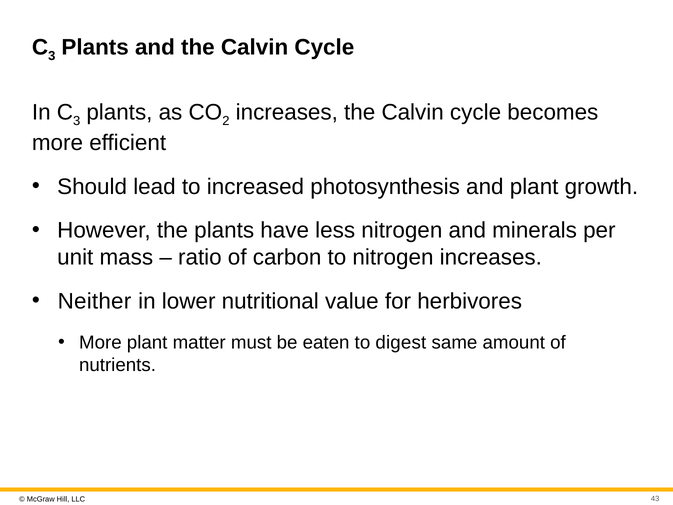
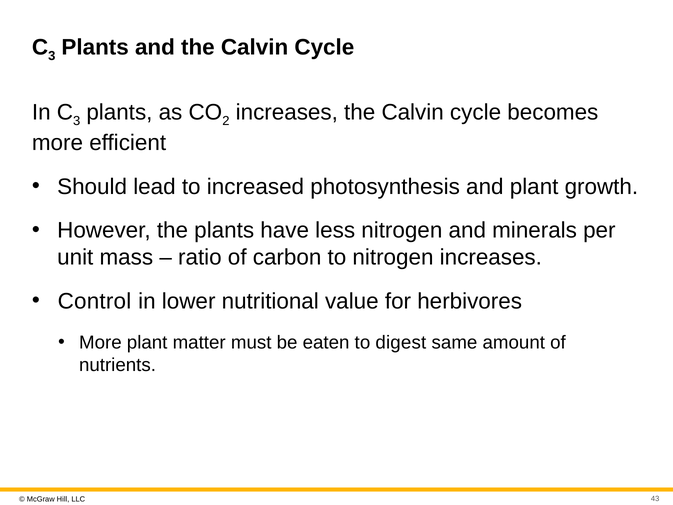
Neither: Neither -> Control (94, 301)
